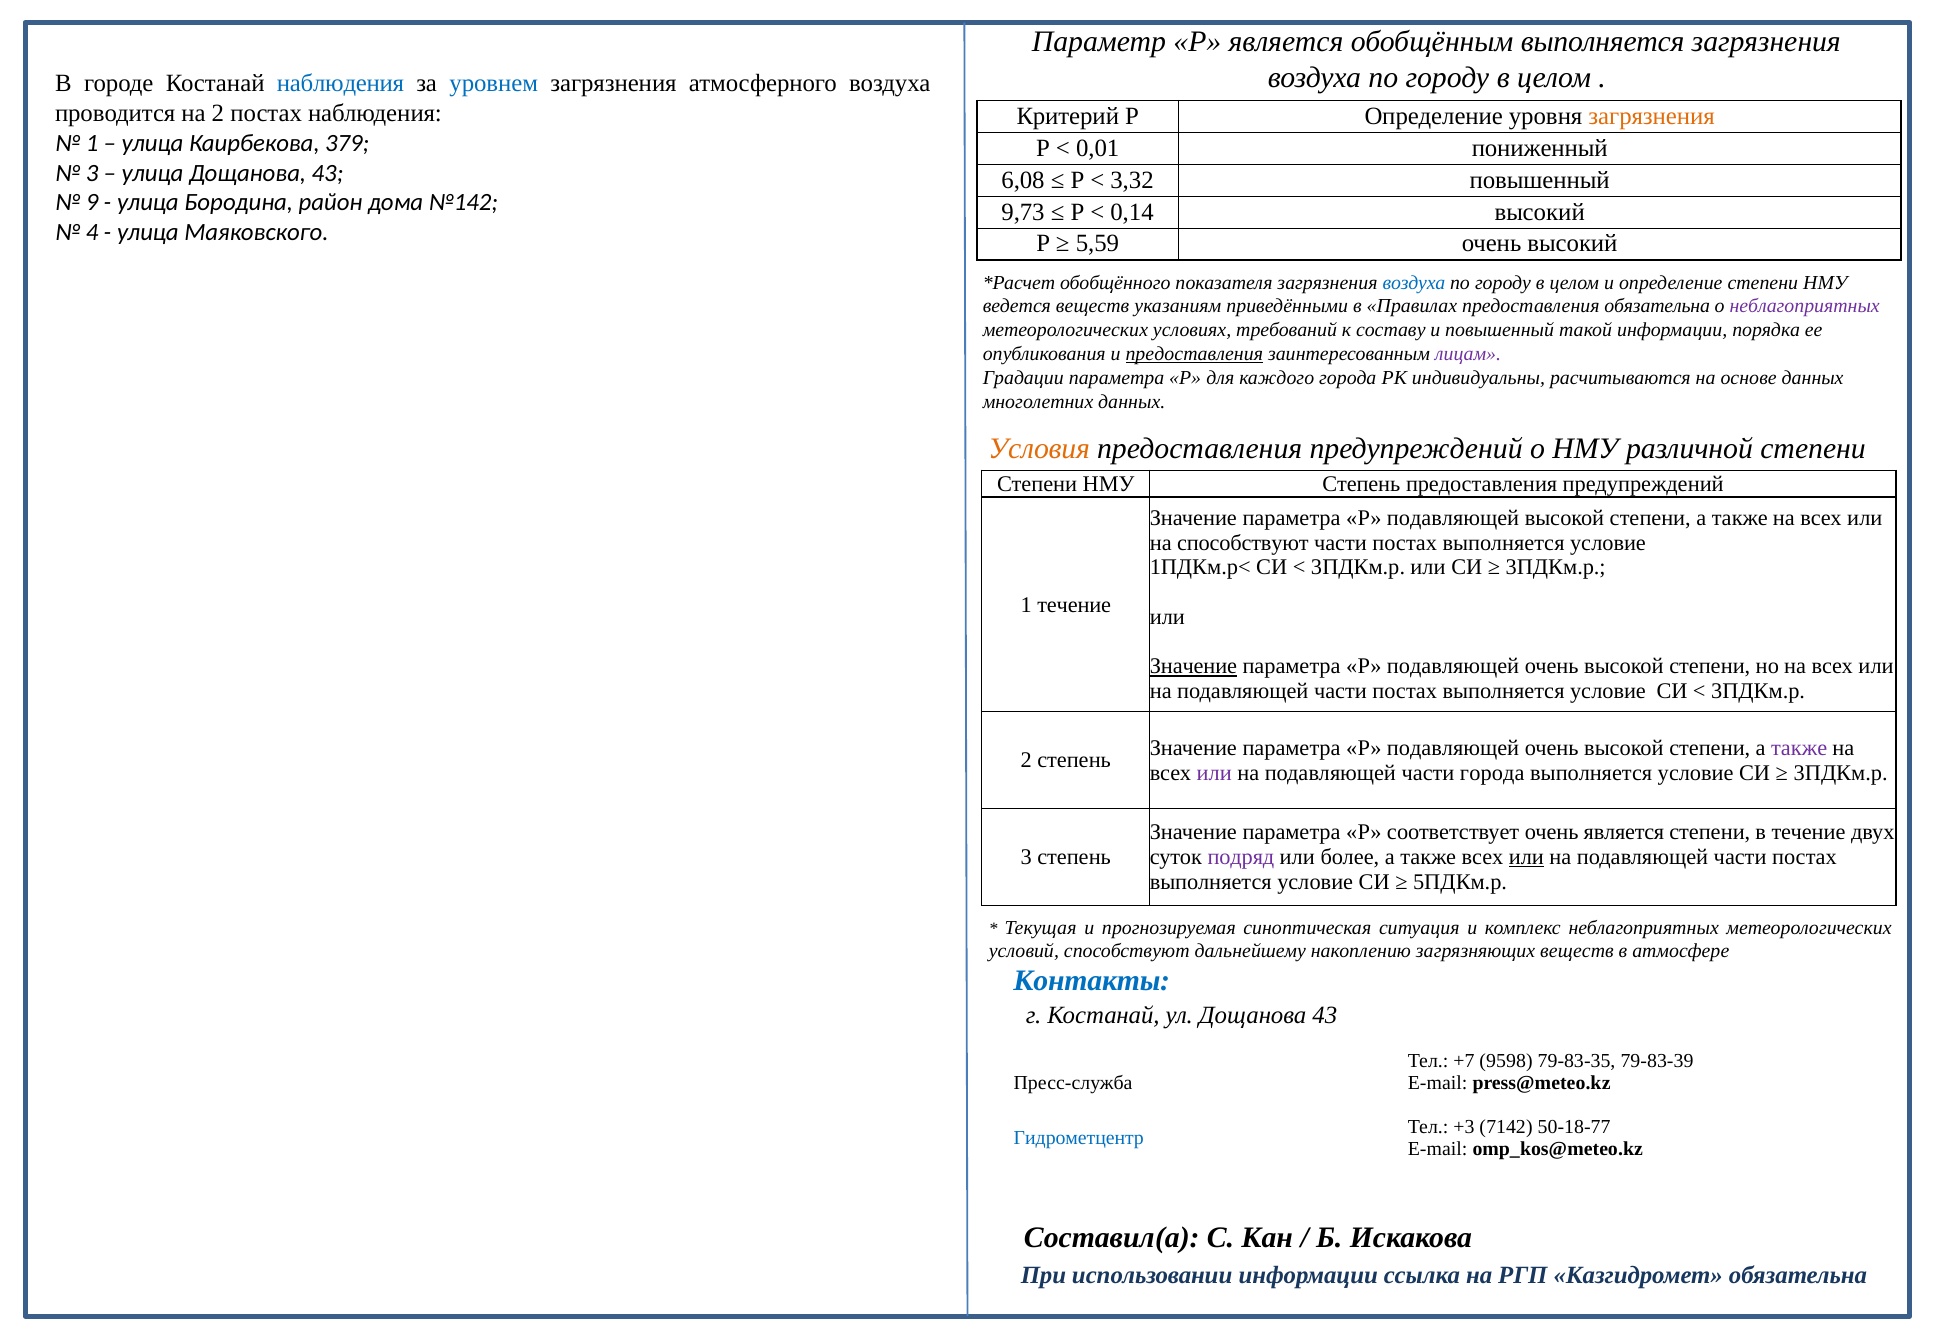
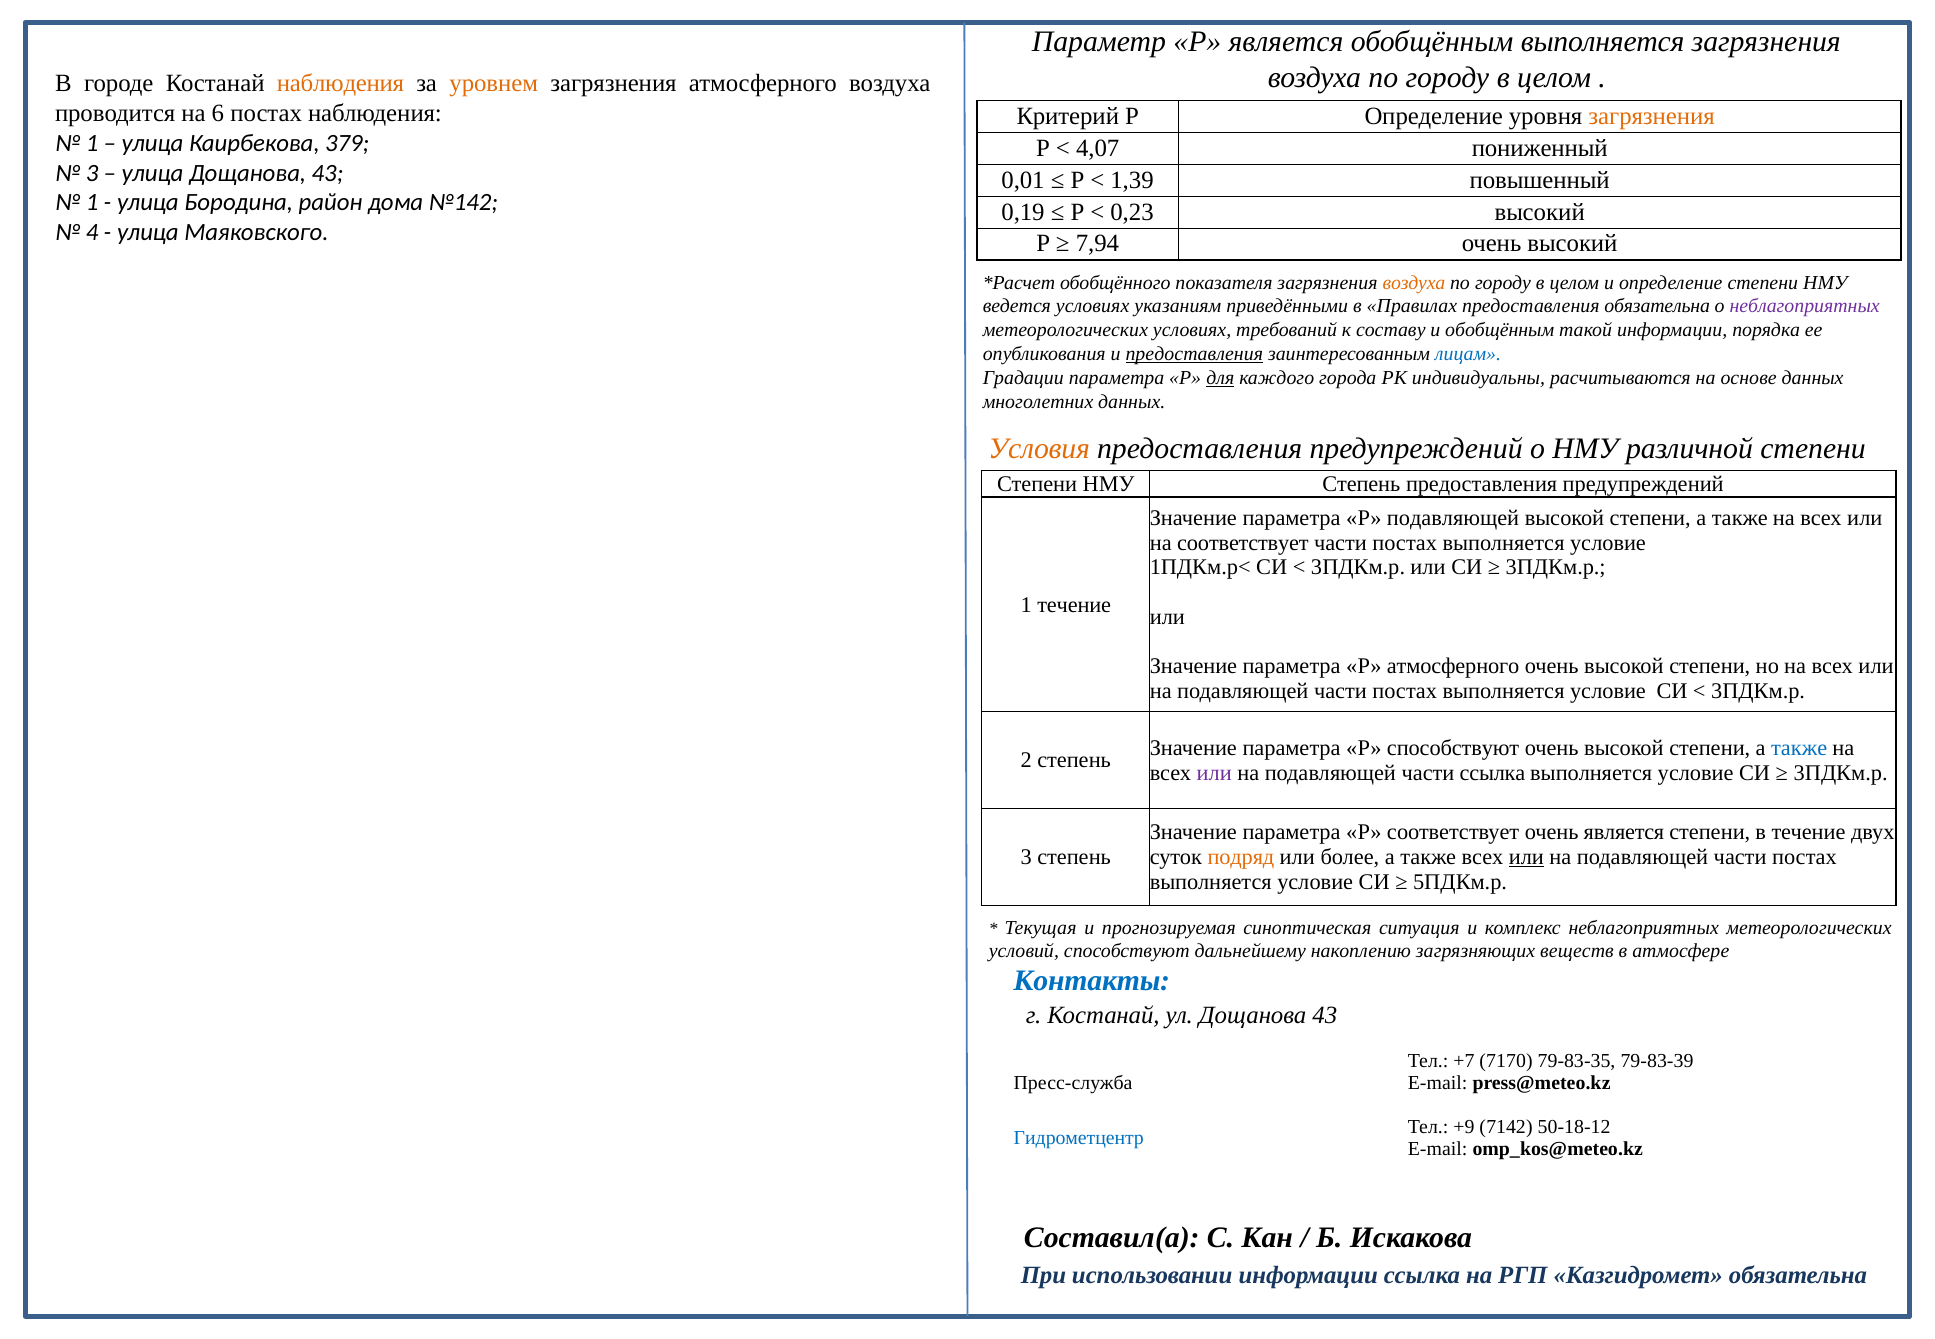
наблюдения colour: blue -> orange (341, 84)
уровнем colour: blue -> orange (494, 84)
на 2: 2 -> 6 (218, 113)
0,01: 0,01 -> 4,07 (1098, 148)
6,08: 6,08 -> 0,01 (1023, 180)
3,32: 3,32 -> 1,39 (1132, 180)
9: 9 -> 1 (92, 203)
9,73: 9,73 -> 0,19 (1023, 212)
0,14: 0,14 -> 0,23 (1132, 212)
5,59: 5,59 -> 7,94 (1097, 244)
воздуха colour: blue -> orange (1414, 283)
ведется веществ: веществ -> условиях (1093, 307)
и повышенный: повышенный -> обобщённым (1500, 330)
лицам colour: purple -> blue (1468, 354)
для underline: none -> present (1220, 378)
на способствуют: способствуют -> соответствует (1243, 543)
Значение underline: present -> none (1193, 667)
подавляющей: подавляющей -> атмосферного (1453, 667)
подавляющей: подавляющей -> способствуют (1453, 748)
также colour: purple -> blue (1799, 748)
части города: города -> ссылка (1492, 773)
подряд colour: purple -> orange (1241, 858)
9598: 9598 -> 7170 (1506, 1062)
+3: +3 -> +9 (1464, 1127)
50-18-77: 50-18-77 -> 50-18-12 (1574, 1127)
